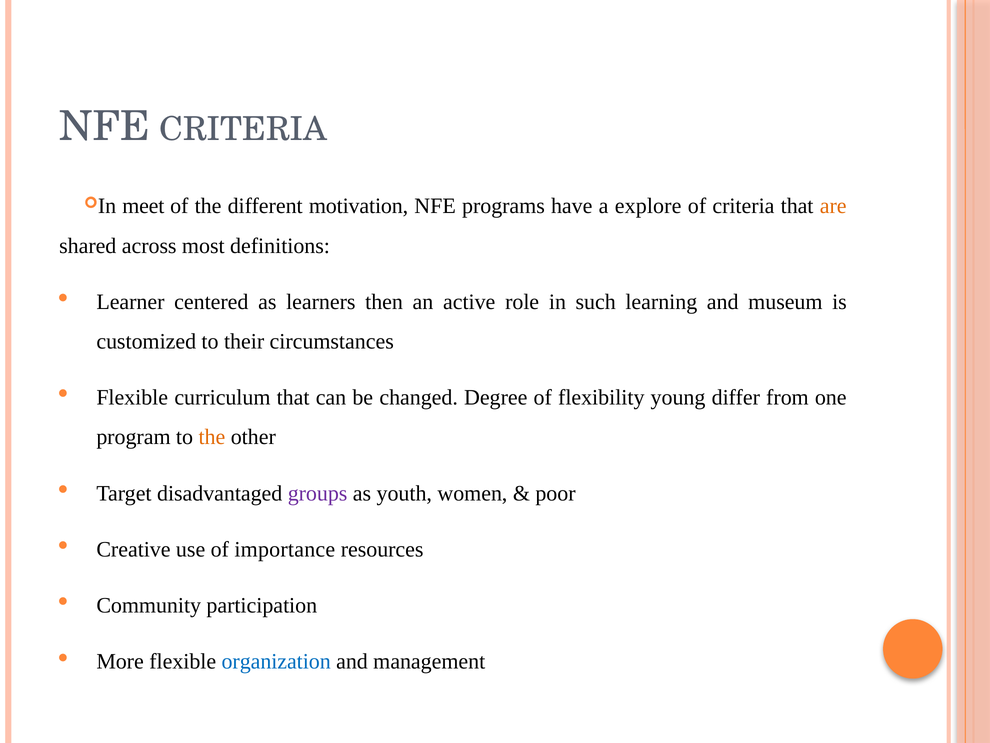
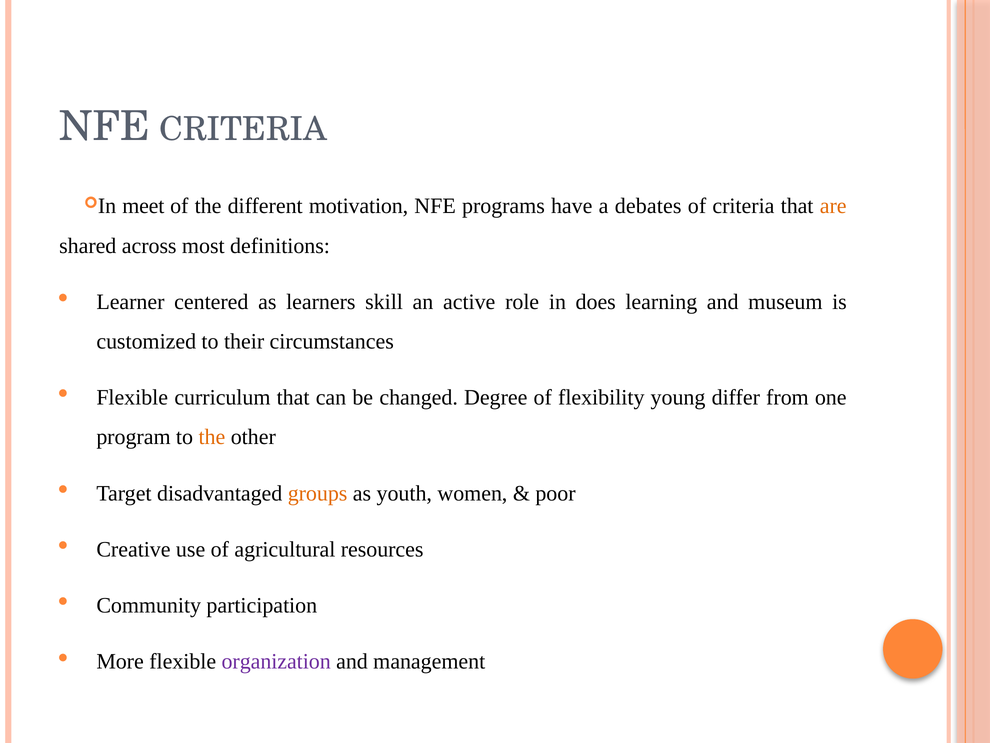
explore: explore -> debates (648, 206)
then: then -> skill (384, 302)
such: such -> does (596, 302)
groups colour: purple -> orange (318, 493)
importance: importance -> agricultural (285, 549)
organization colour: blue -> purple (276, 661)
